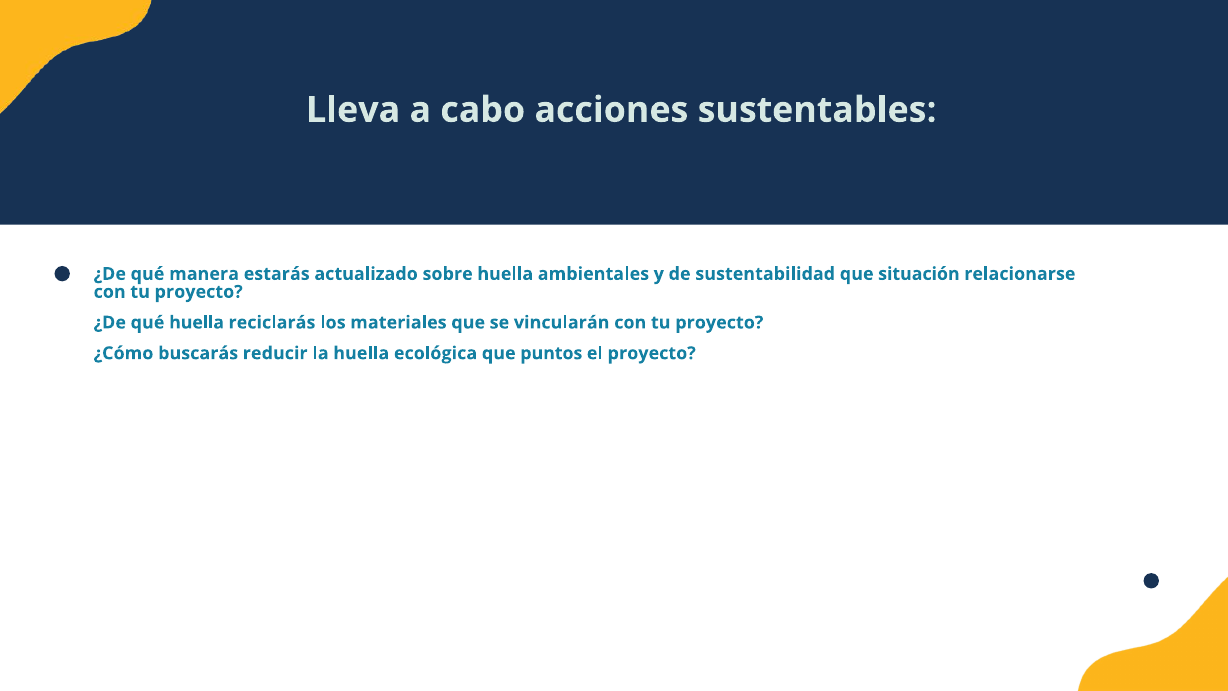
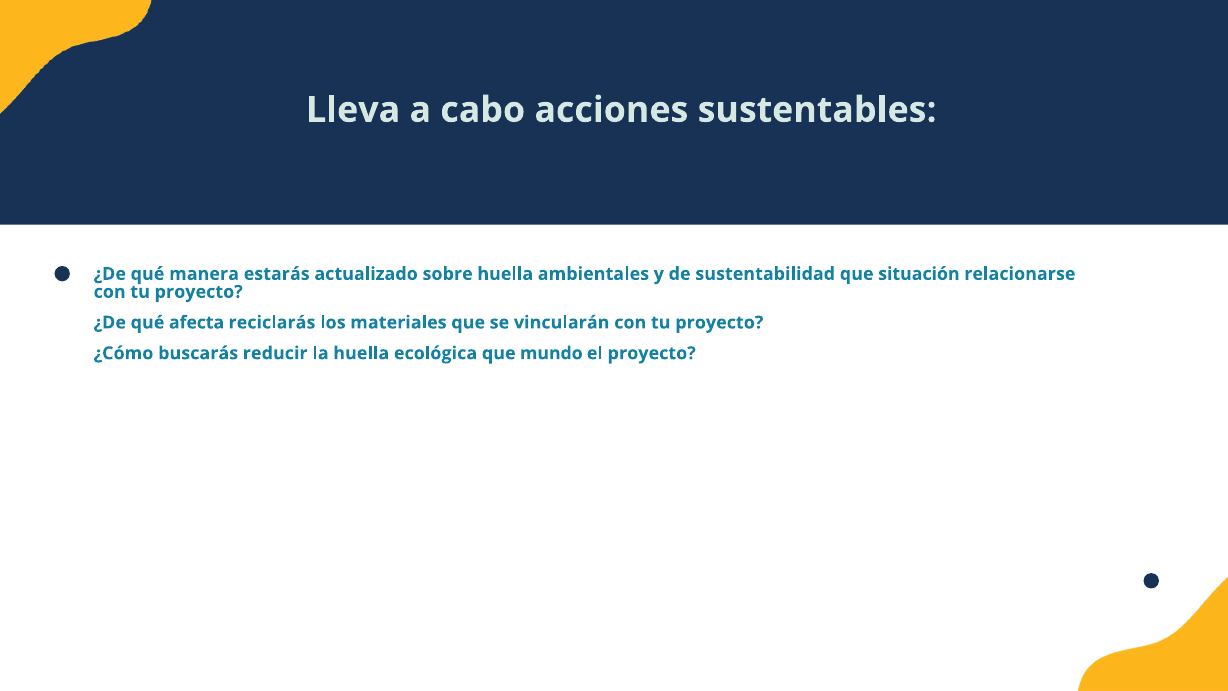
qué huella: huella -> afecta (197, 322)
puntos: puntos -> mundo (551, 353)
